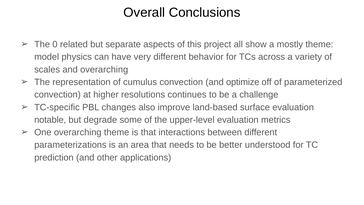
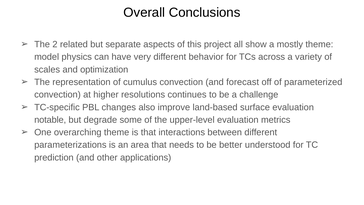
0: 0 -> 2 (55, 44)
and overarching: overarching -> optimization (104, 69)
optimize: optimize -> forecast (243, 82)
